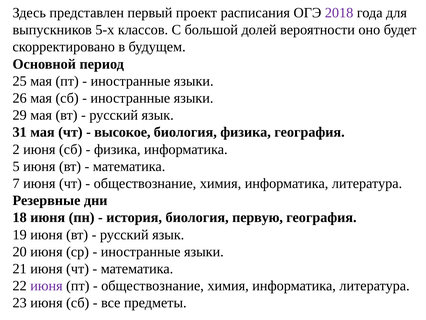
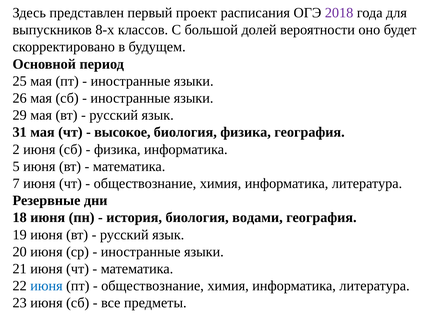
5-х: 5-х -> 8-х (105, 30)
первую: первую -> водами (257, 217)
июня colour: purple -> blue (46, 285)
